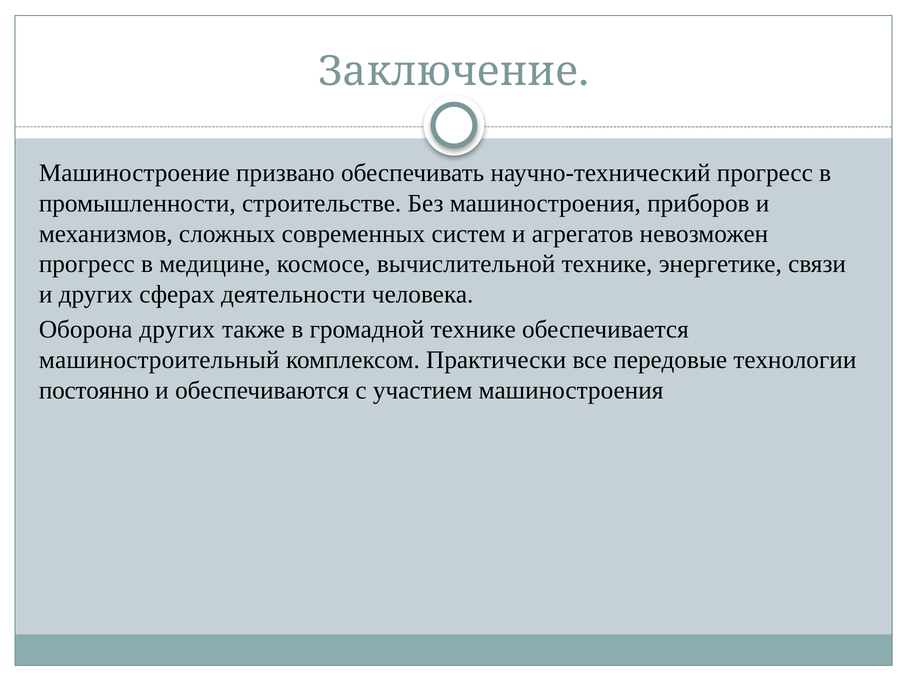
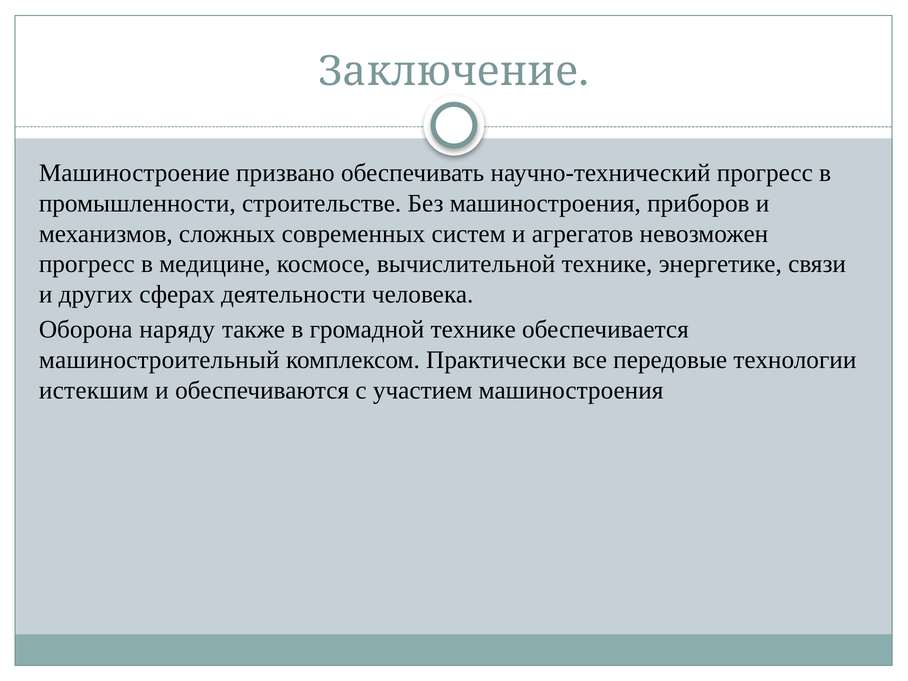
Оборона других: других -> наряду (177, 330)
постоянно: постоянно -> истекшим (94, 390)
